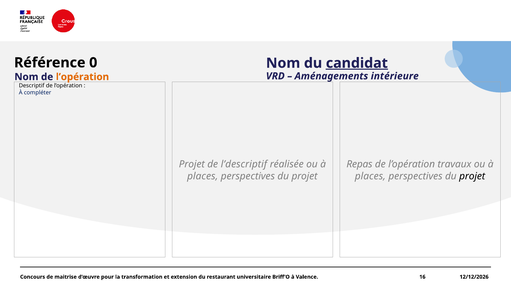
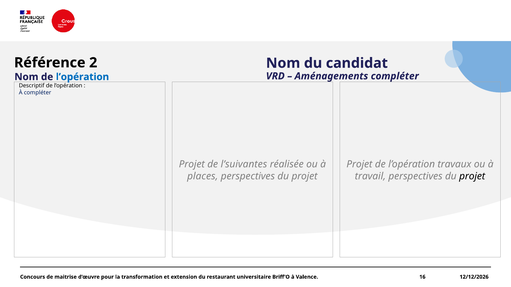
0: 0 -> 2 (93, 63)
candidat underline: present -> none (357, 63)
Aménagements intérieure: intérieure -> compléter (395, 76)
l’opération colour: orange -> blue (82, 77)
l’descriptif: l’descriptif -> l’suivantes (244, 165)
Repas: Repas -> Projet (359, 165)
places: places -> travail (370, 176)
